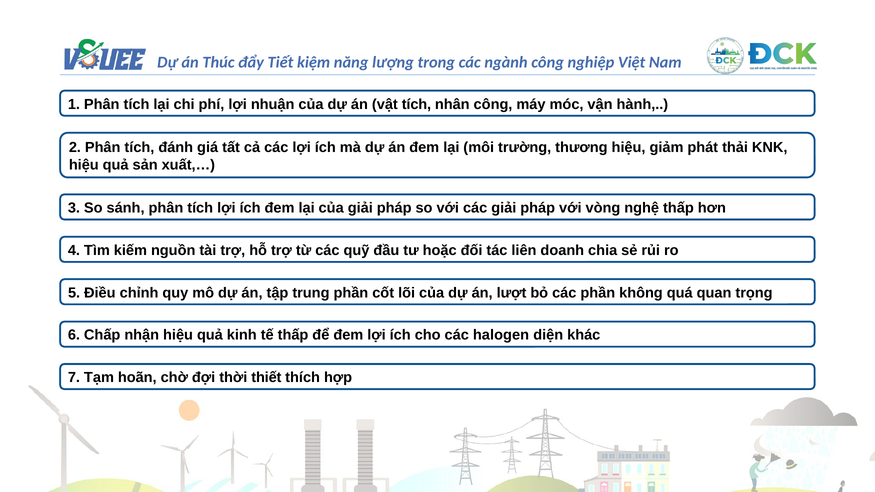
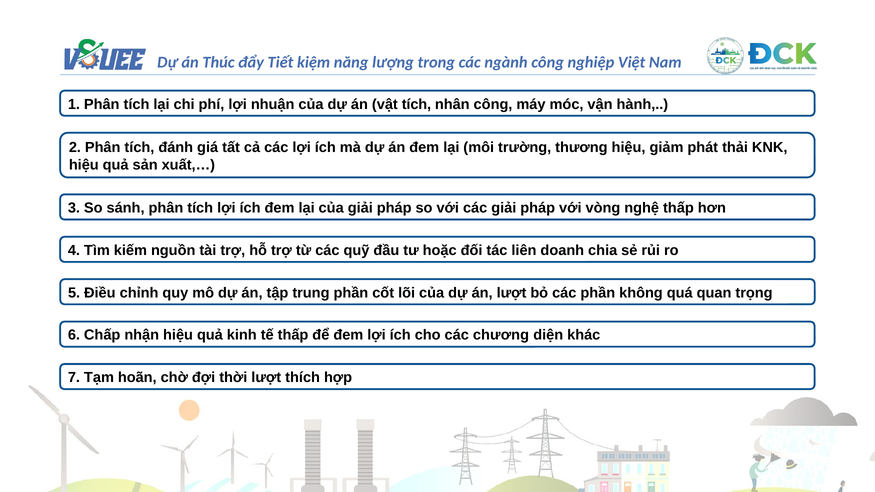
halogen: halogen -> chương (501, 335)
thời thiết: thiết -> lượt (266, 378)
